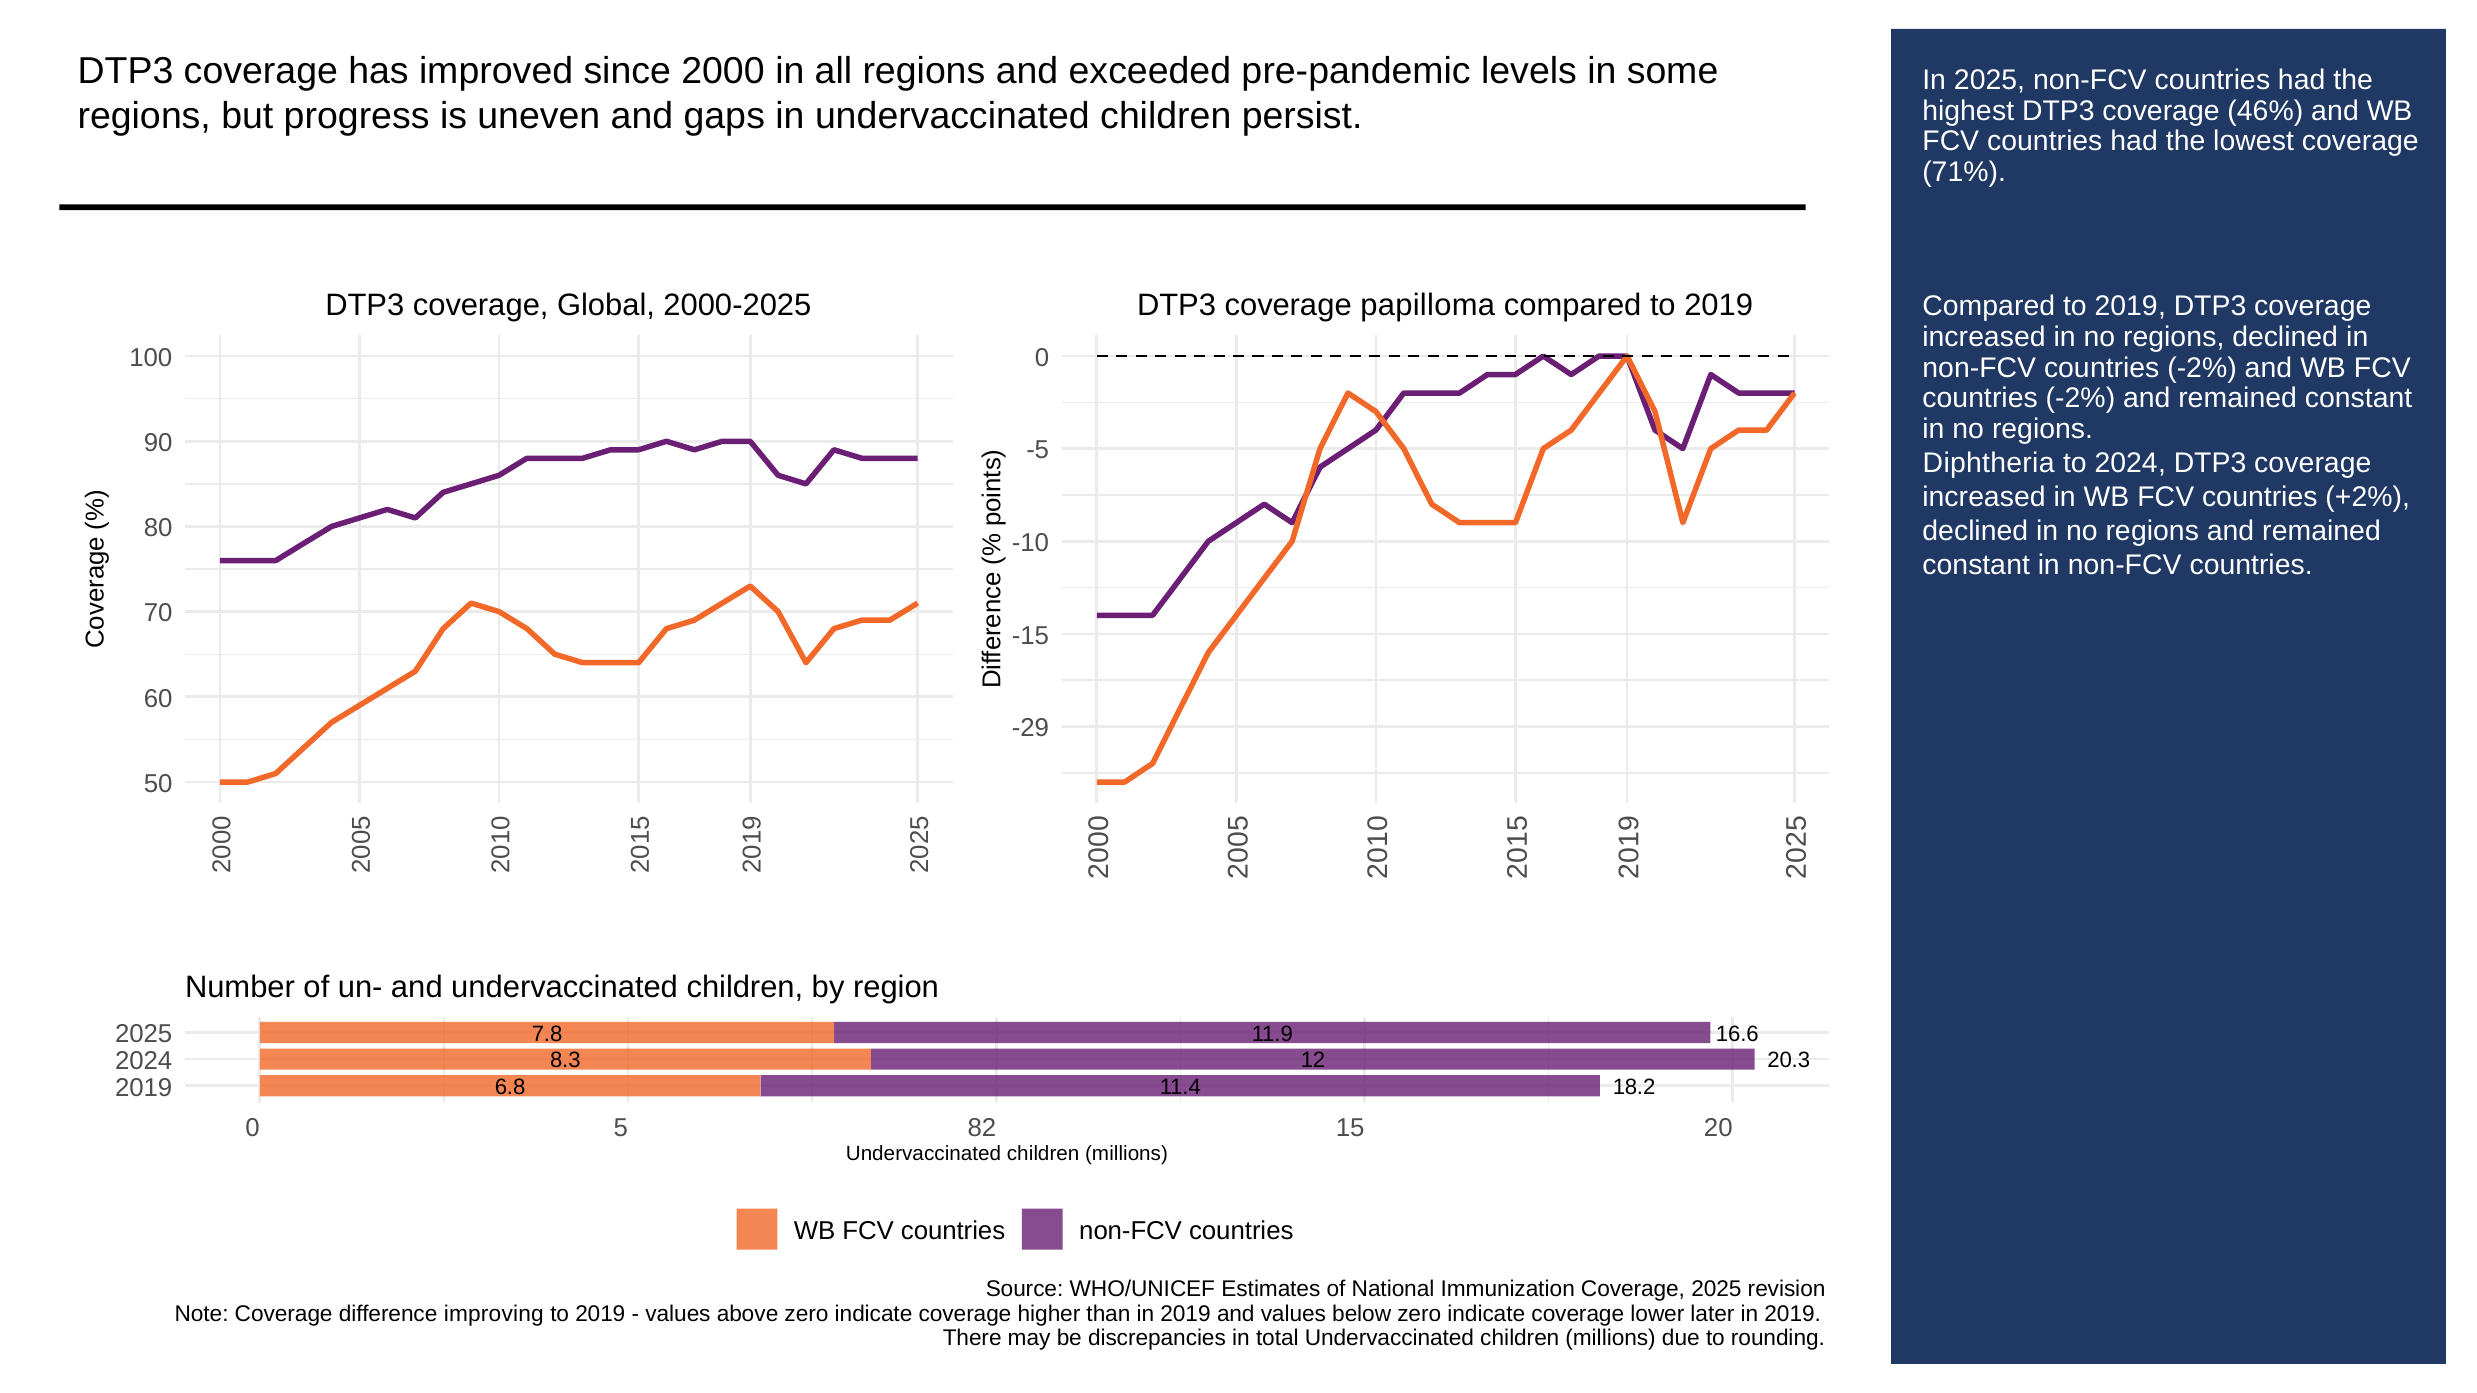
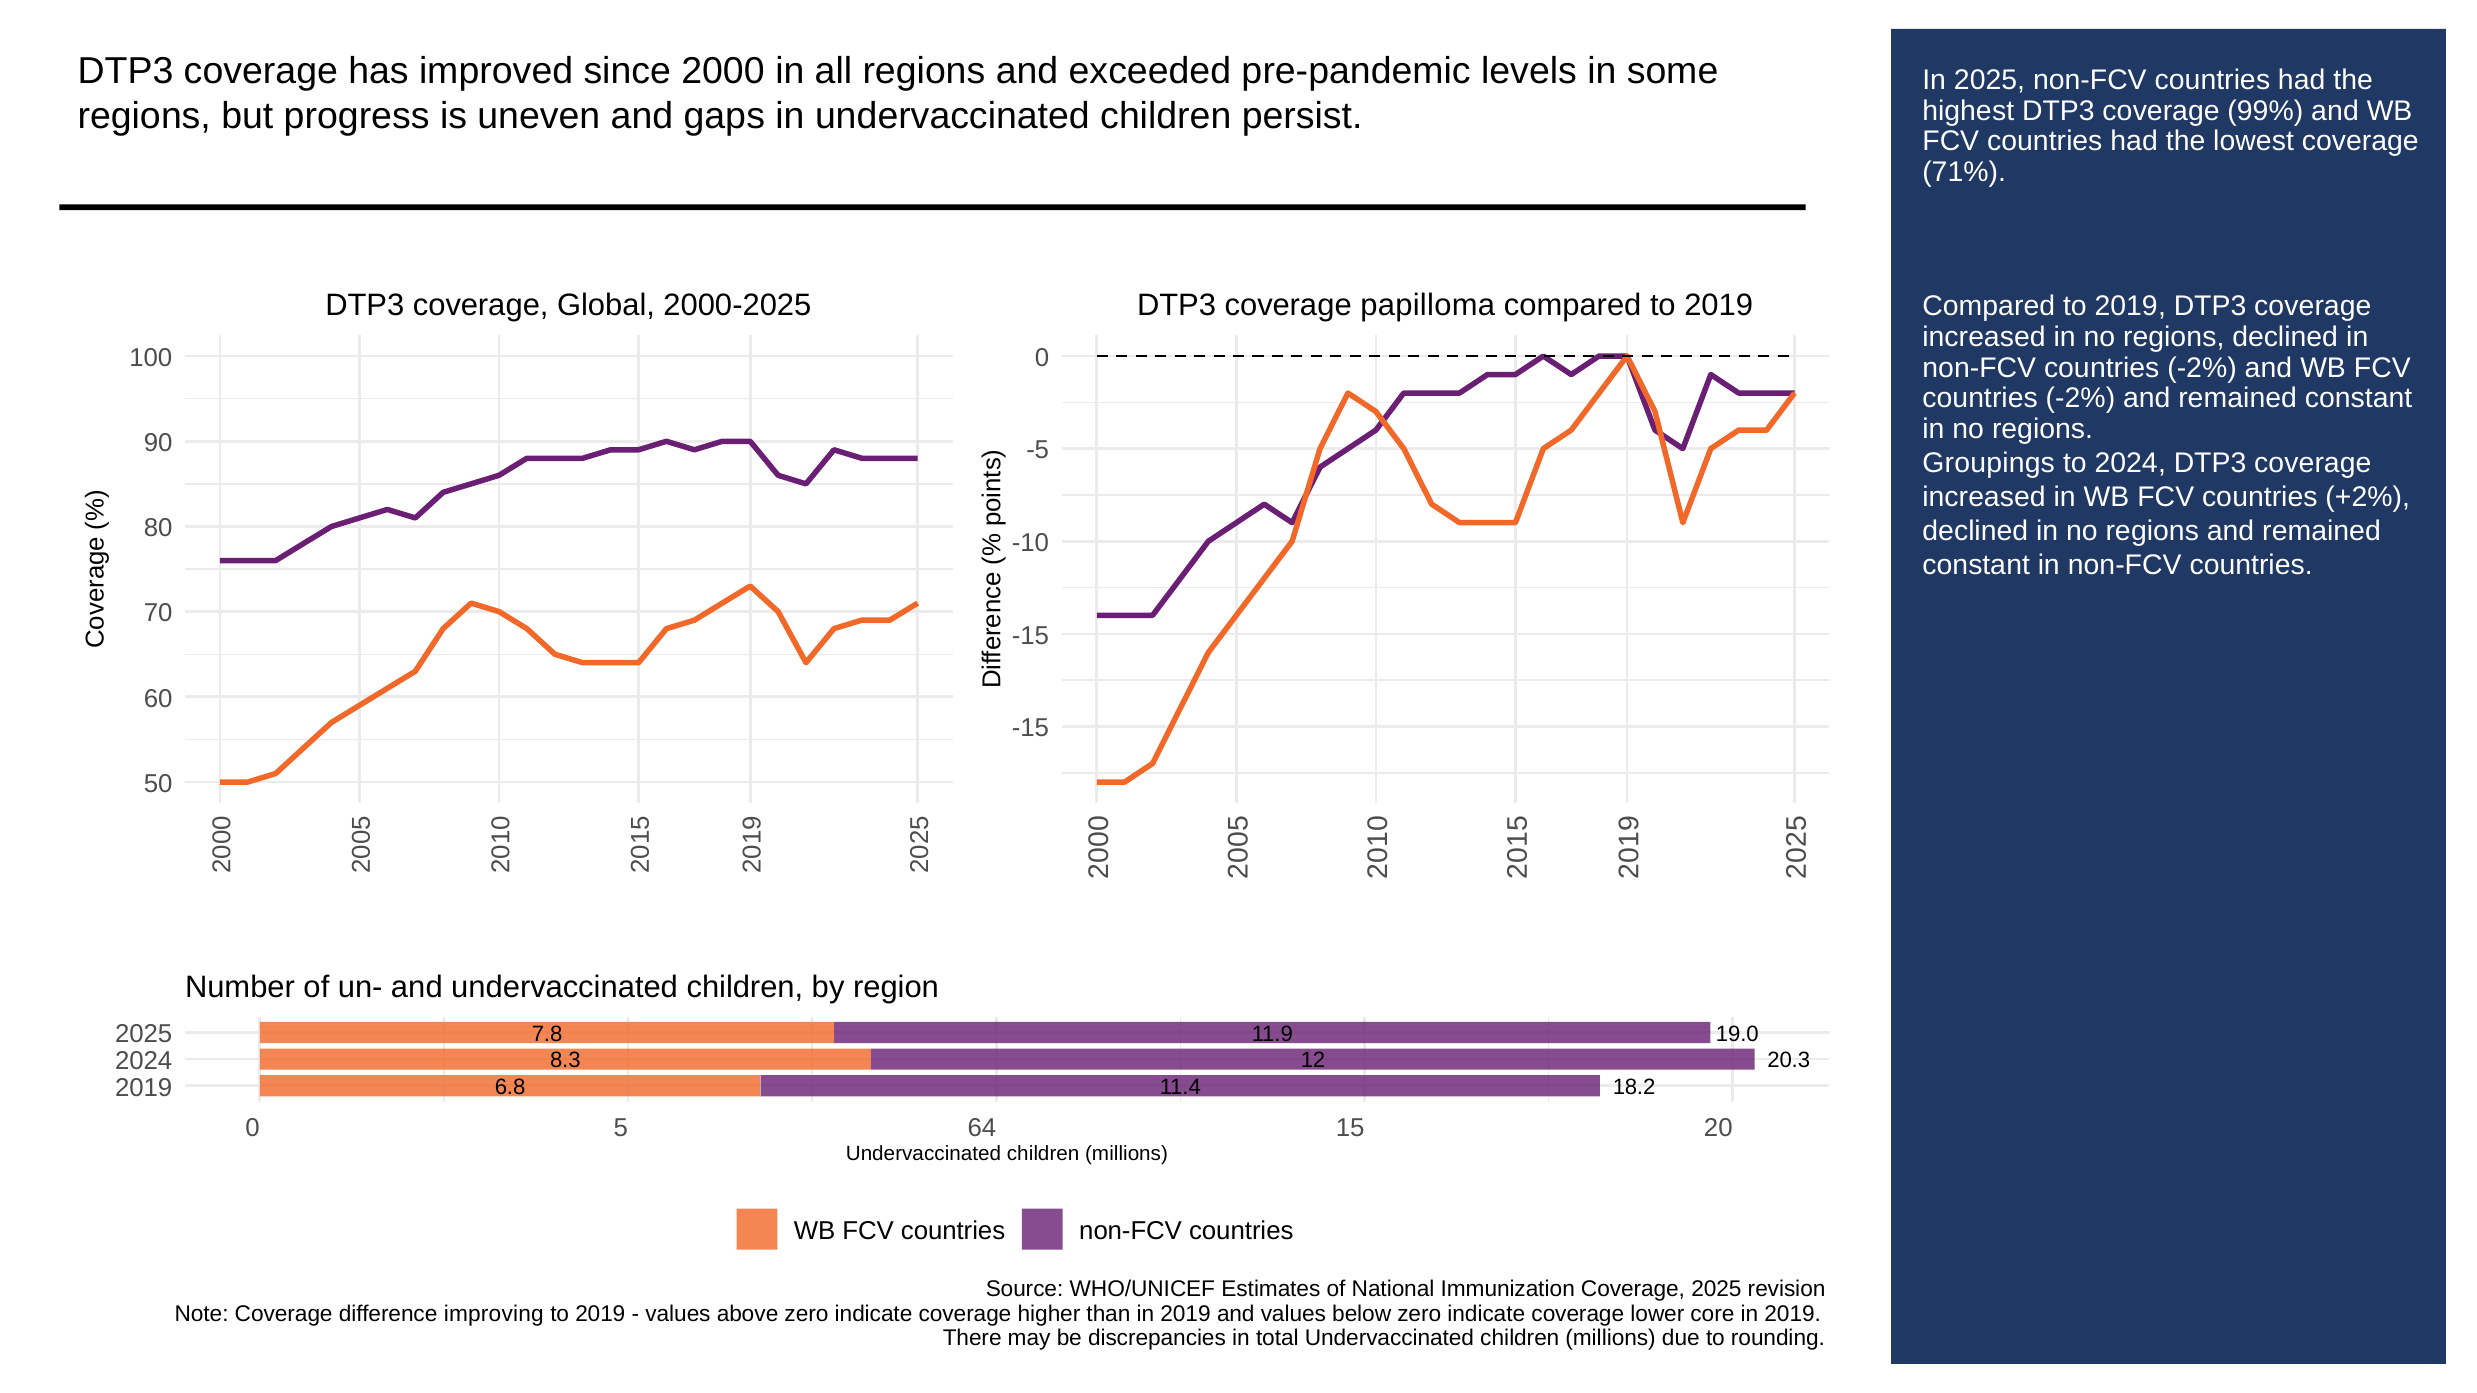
46%: 46% -> 99% (2265, 111)
Diphtheria: Diphtheria -> Groupings (1989, 463)
-29: -29 -> -15 (1030, 729)
16.6: 16.6 -> 19.0 (1737, 1034)
82: 82 -> 64 (982, 1128)
later: later -> core (1712, 1314)
